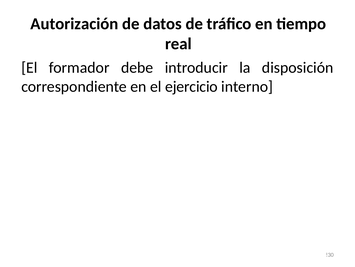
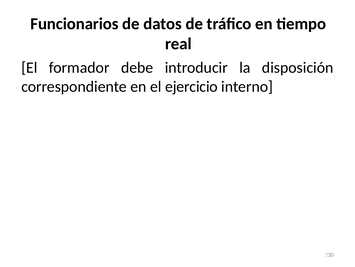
Autorización: Autorización -> Funcionarios (74, 24)
